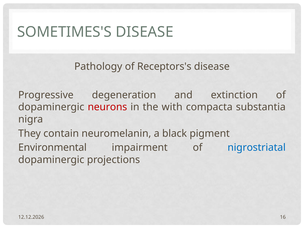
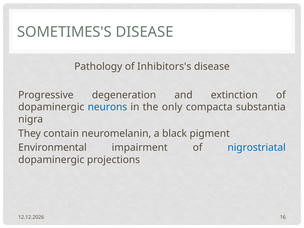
Receptors's: Receptors's -> Inhibitors's (164, 67)
neurons colour: red -> blue (107, 107)
with: with -> only (172, 107)
